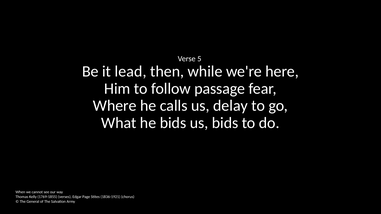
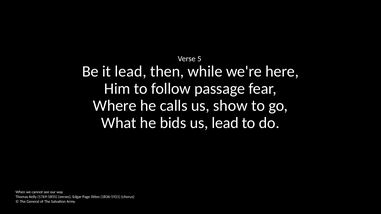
delay: delay -> show (230, 106)
us bids: bids -> lead (225, 123)
